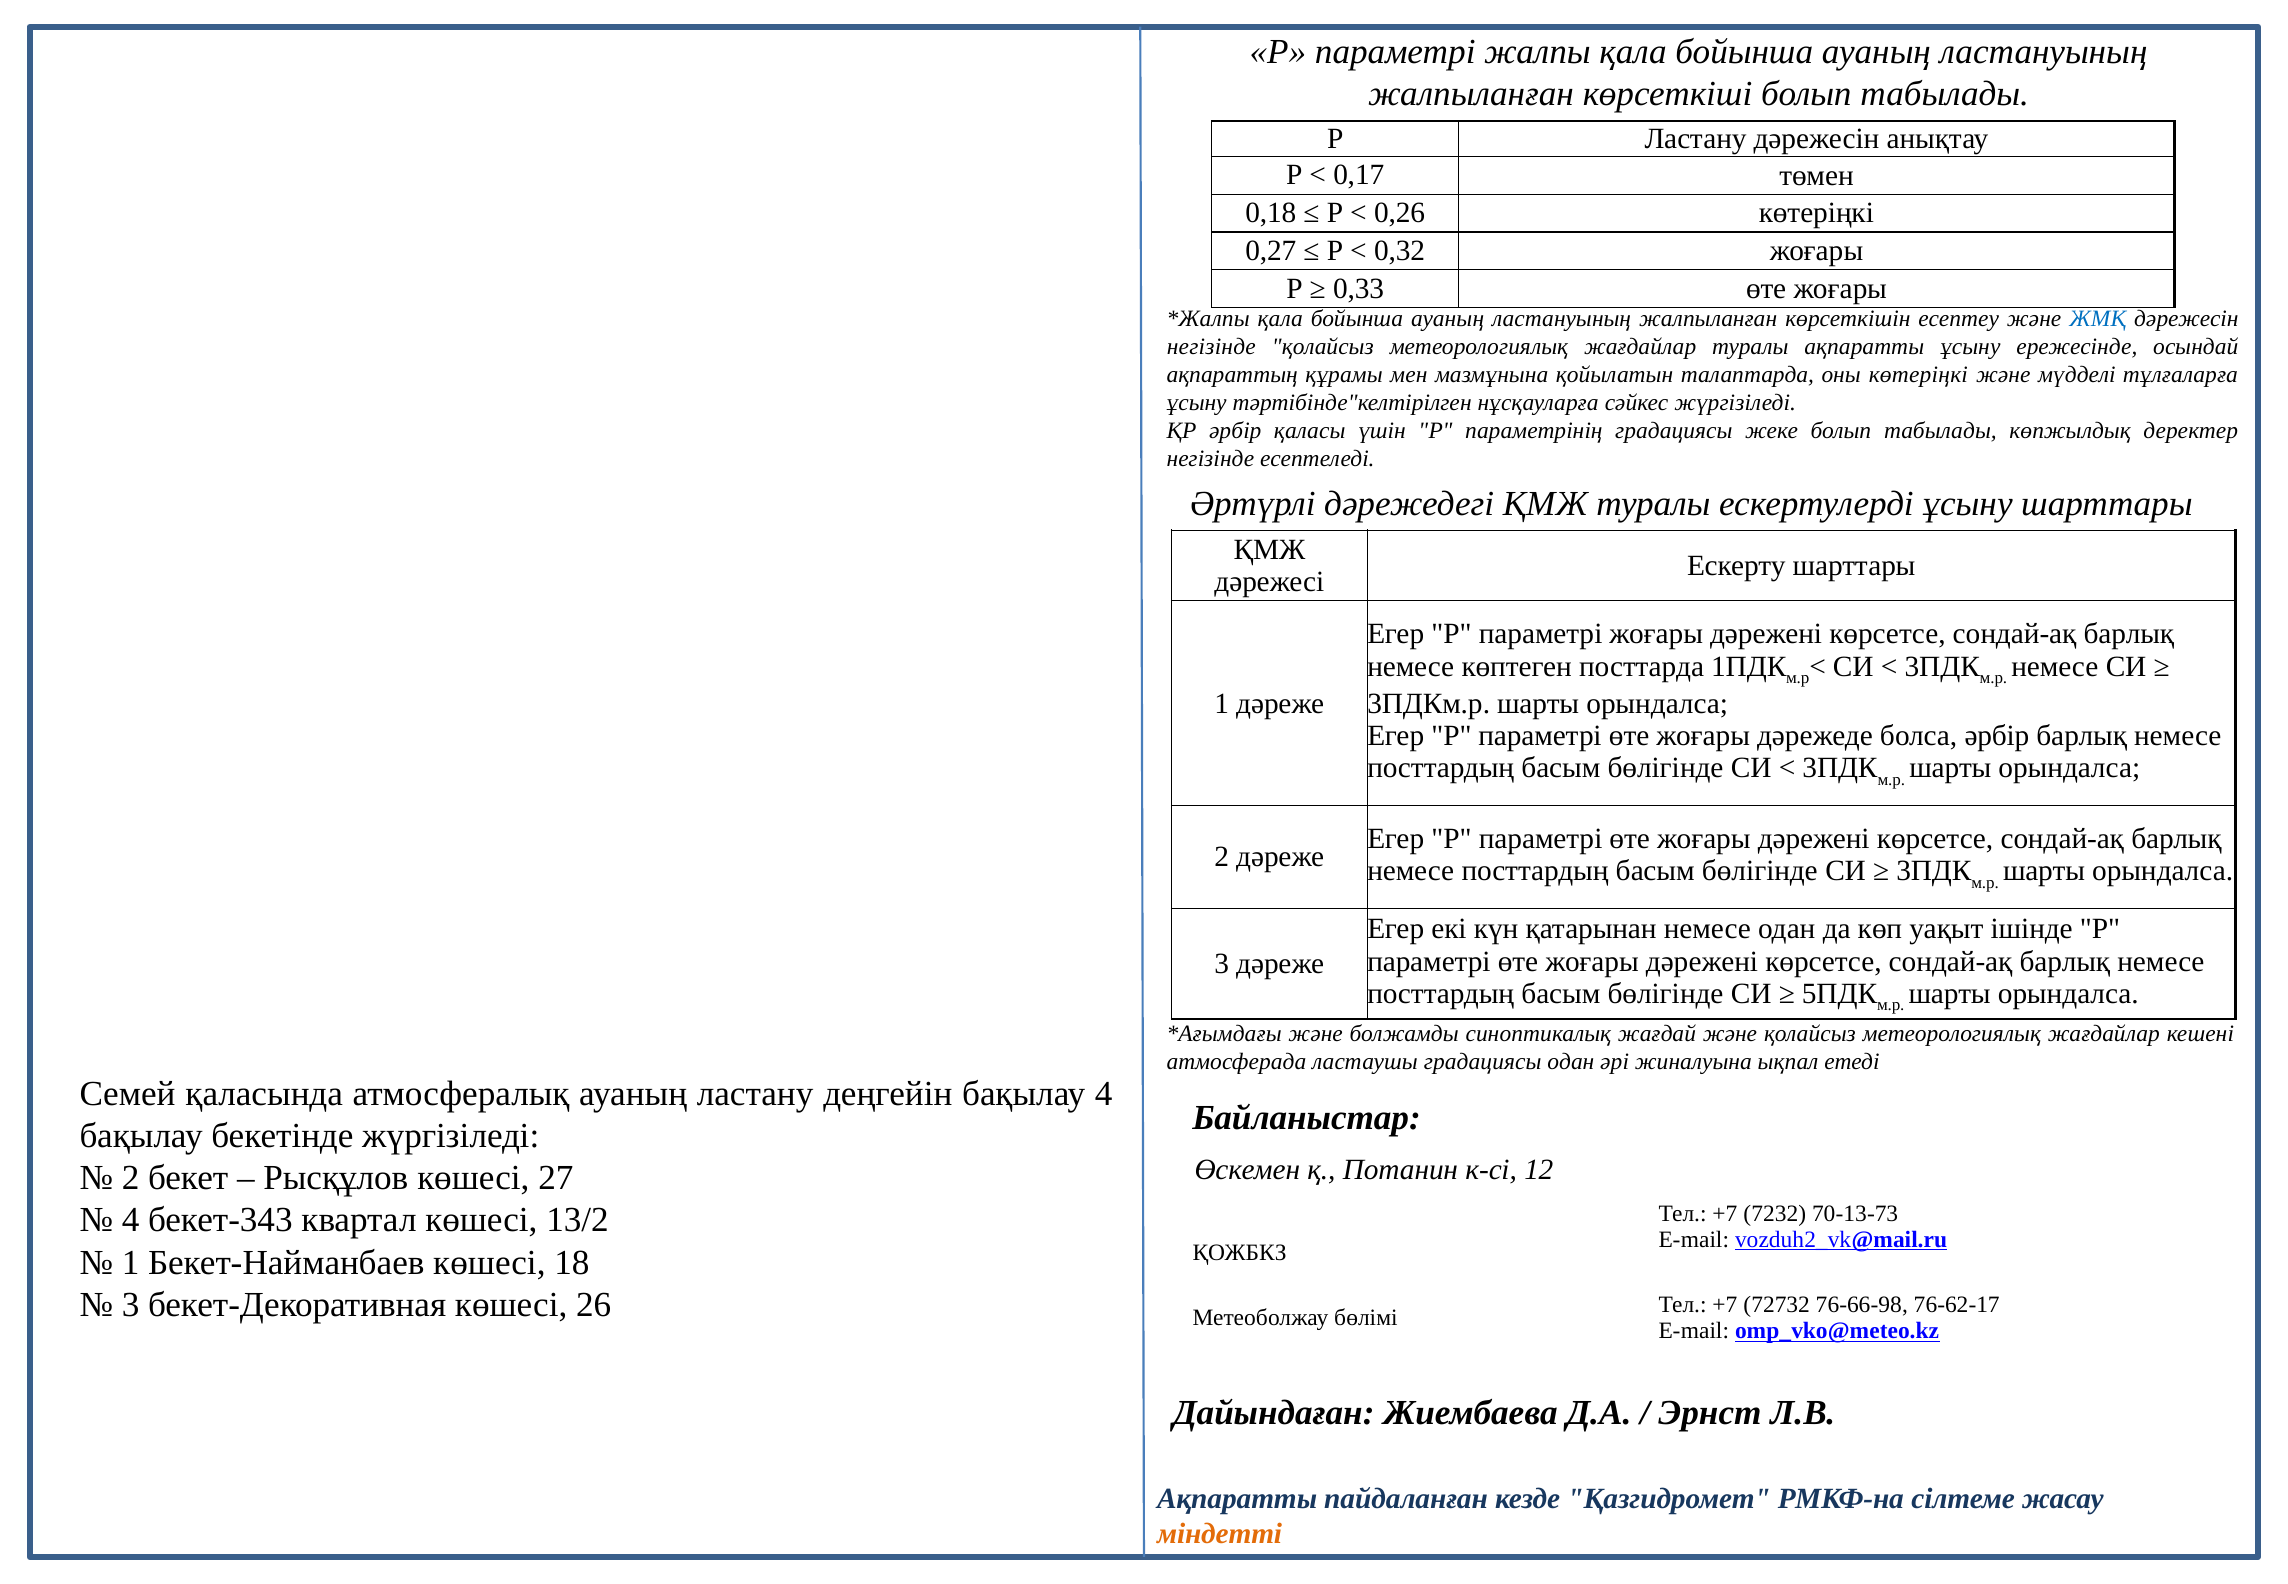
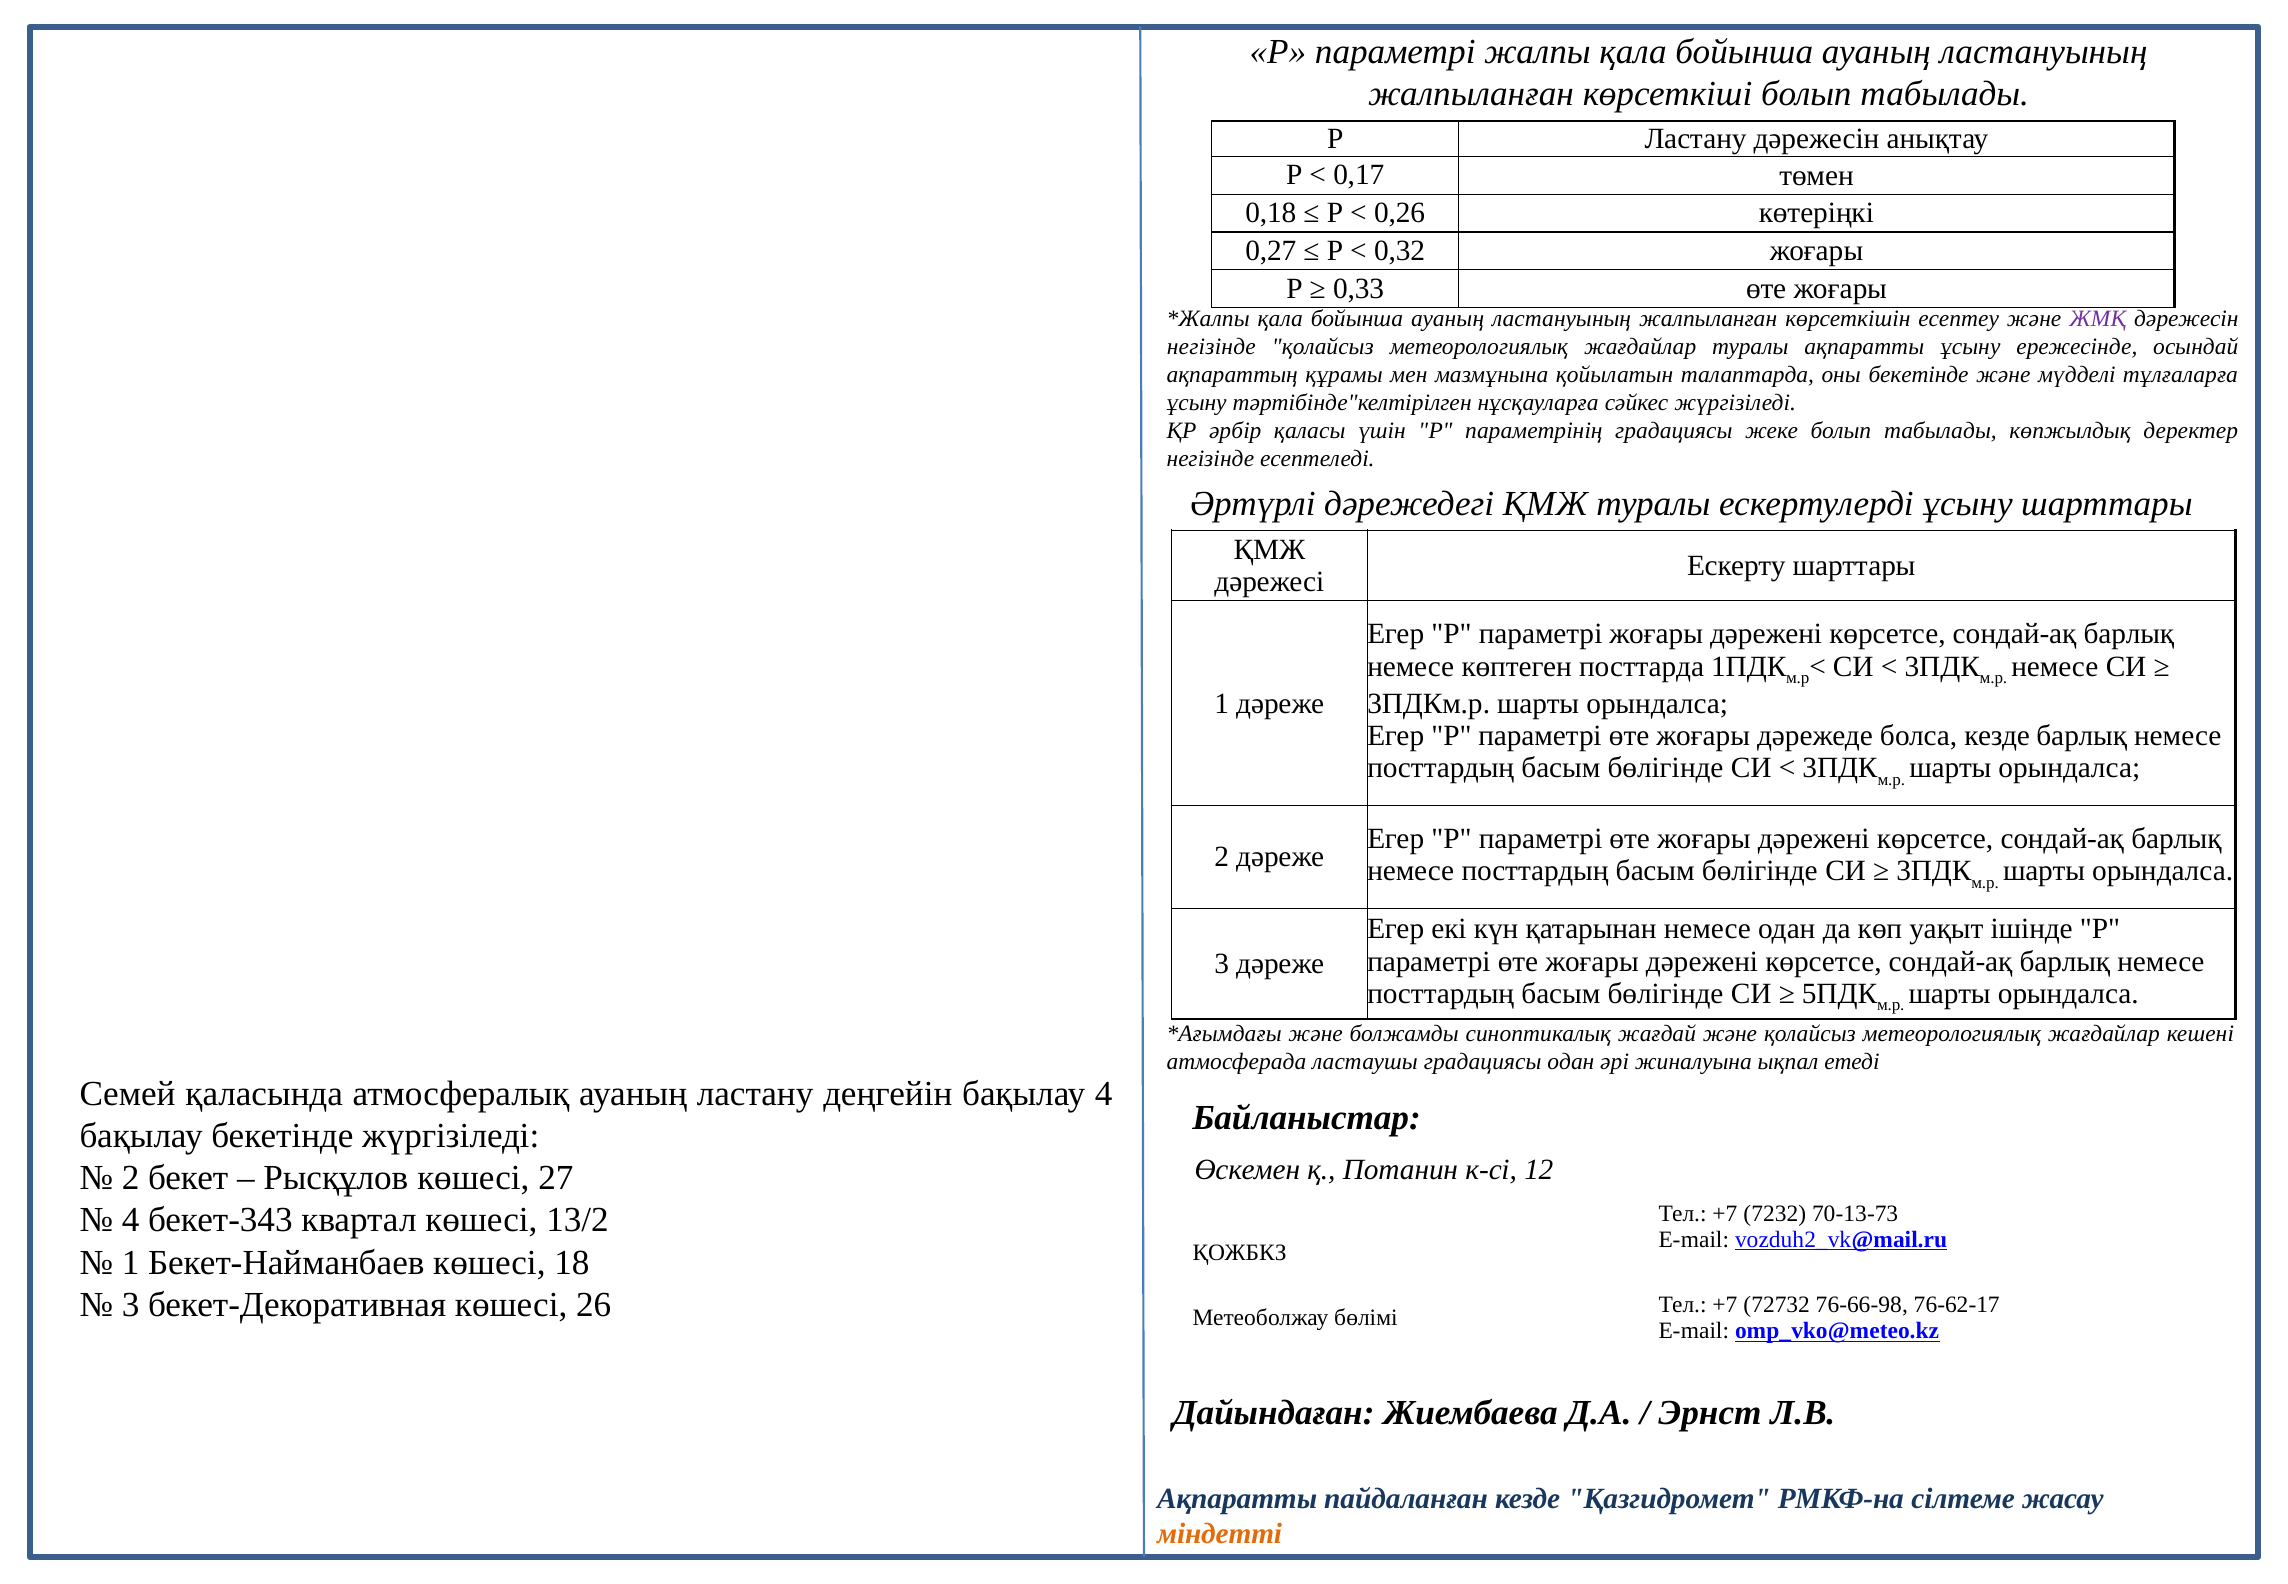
ЖМҚ colour: blue -> purple (2098, 318)
оны көтеріңкі: көтеріңкі -> бекетінде (1919, 375)
болса әрбір: әрбір -> кезде (1997, 736)
